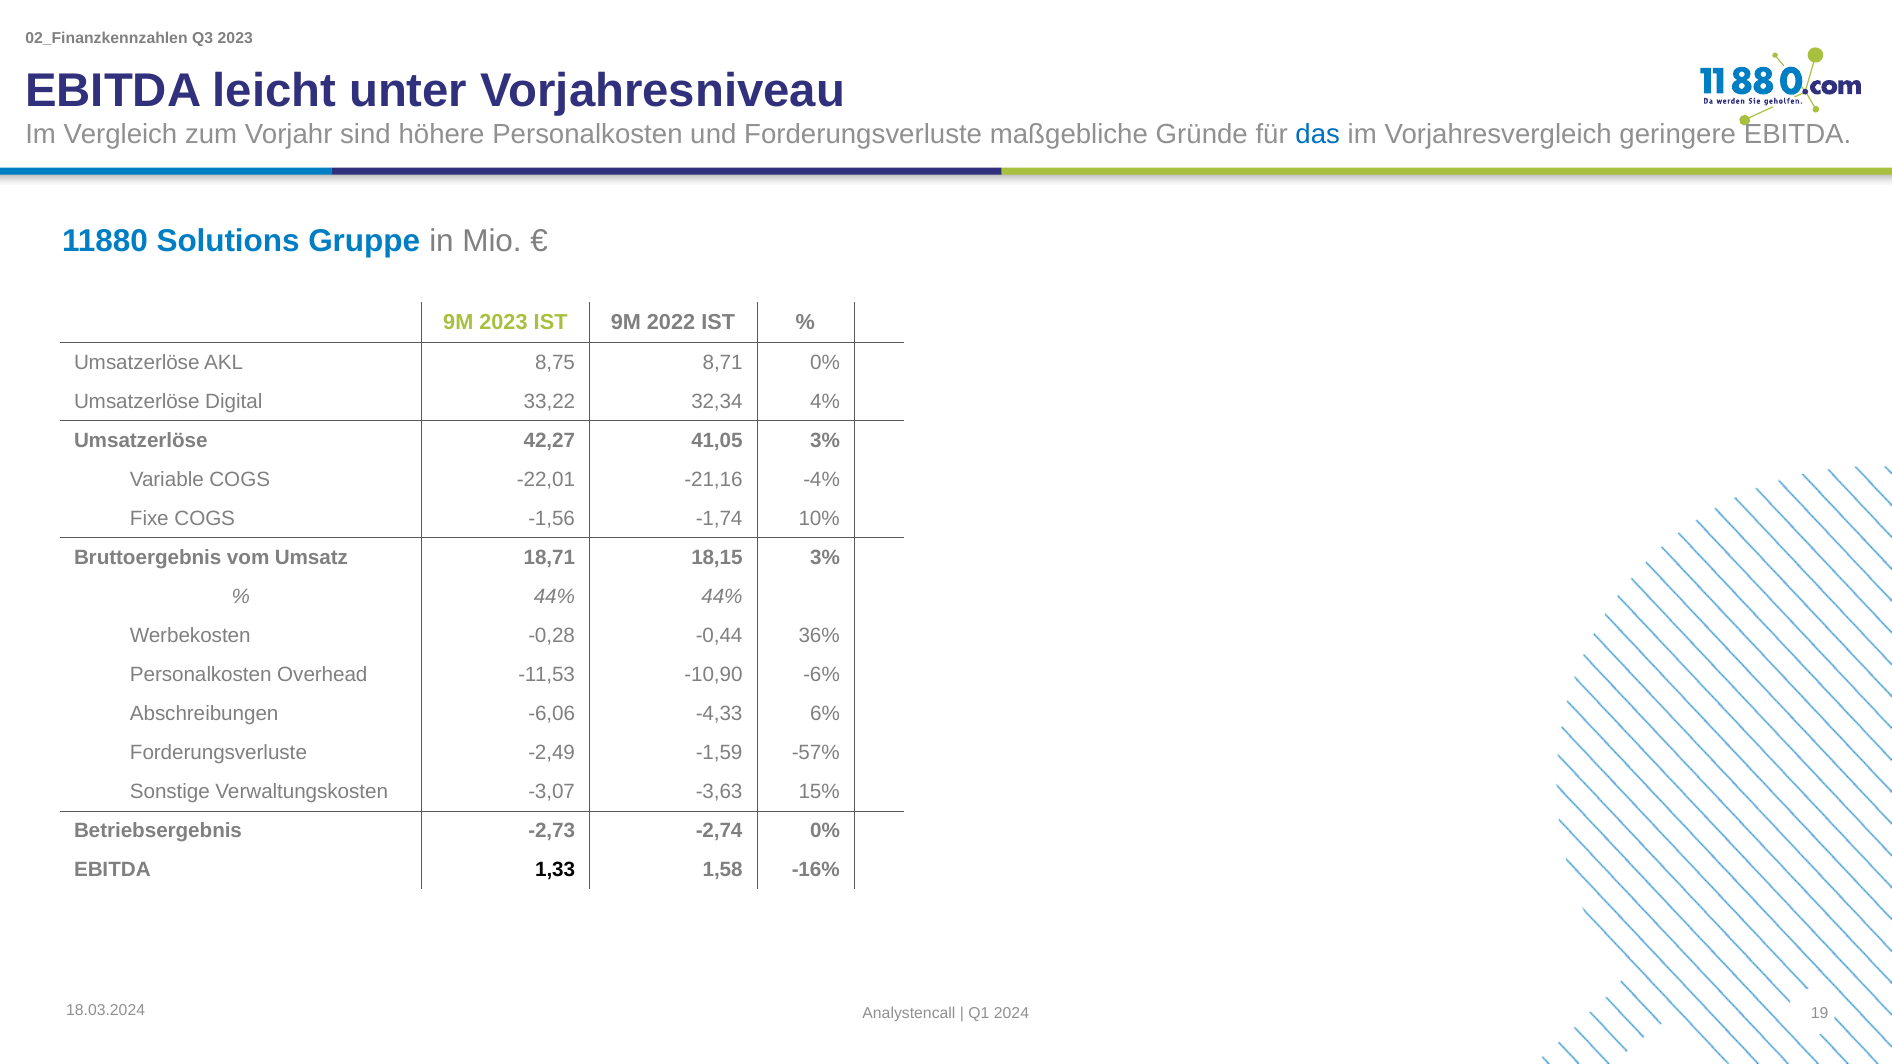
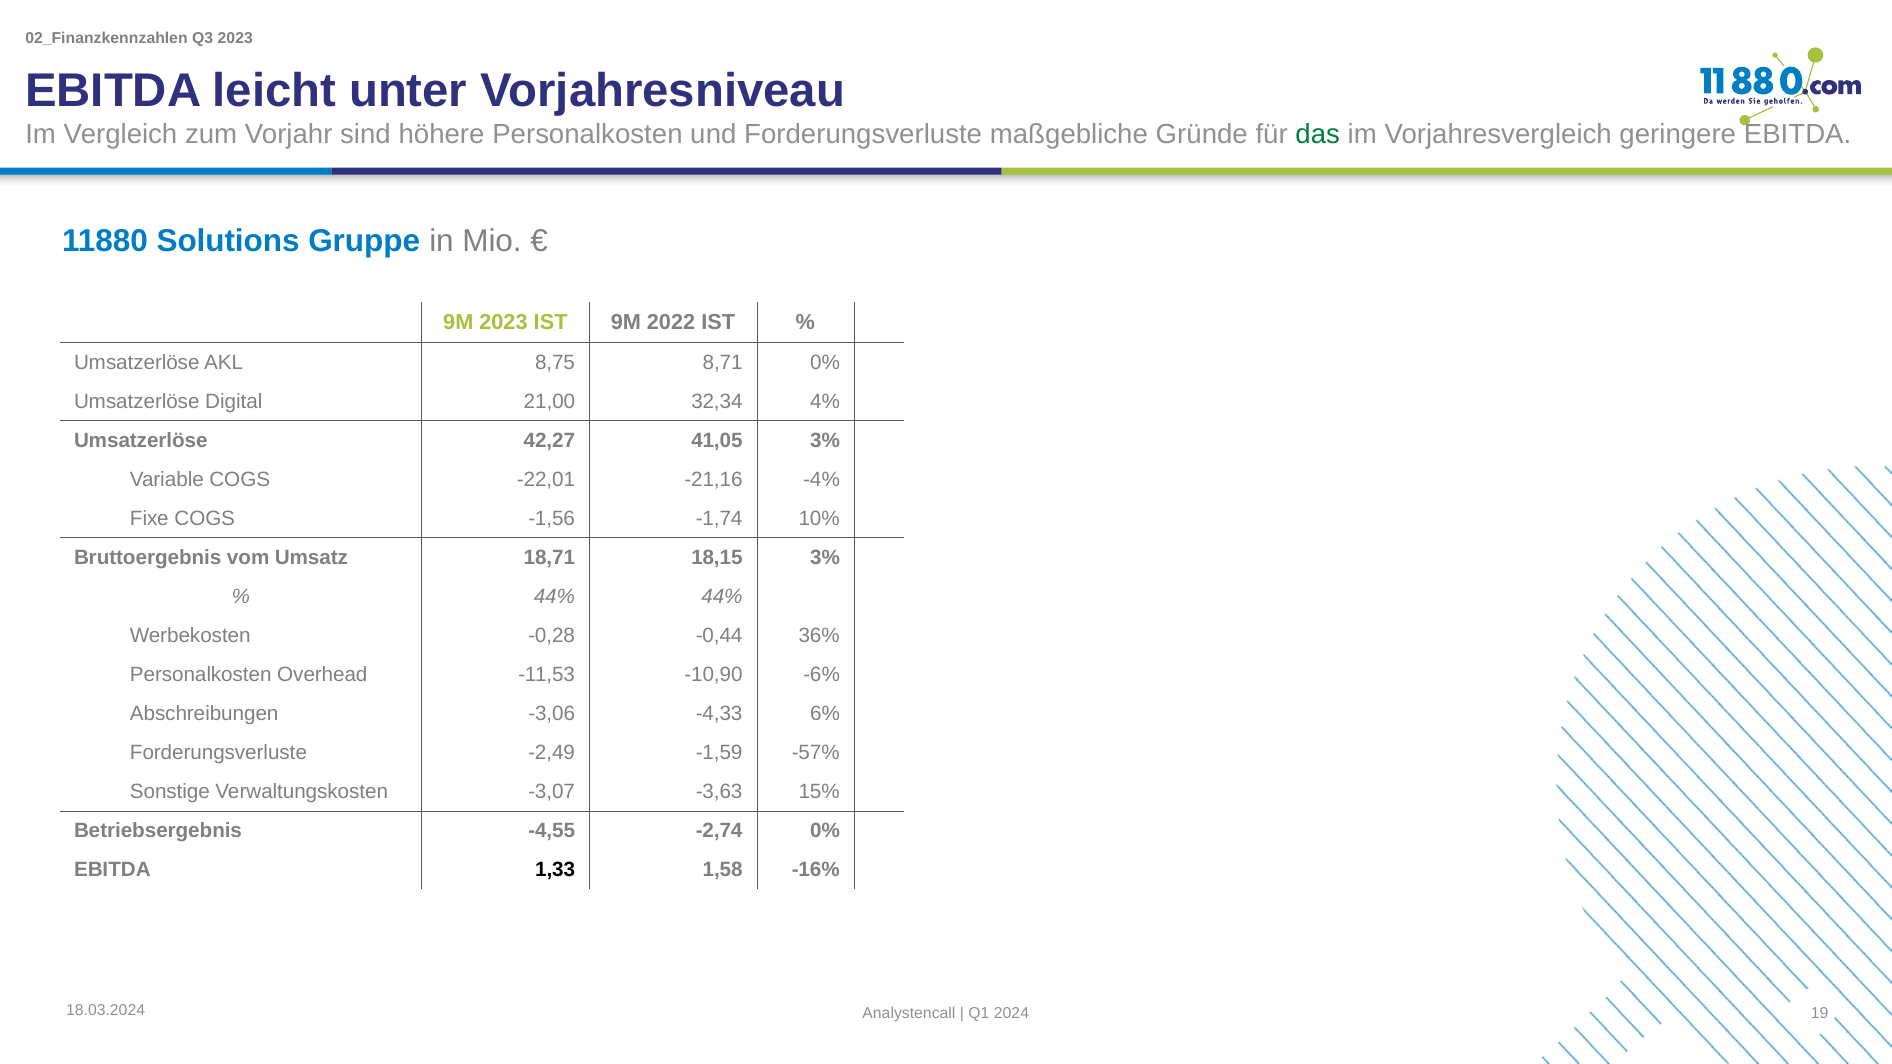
das colour: blue -> green (1318, 134)
33,22: 33,22 -> 21,00 (549, 402)
-6,06: -6,06 -> -3,06 (552, 714)
-2,73: -2,73 -> -4,55 (552, 831)
